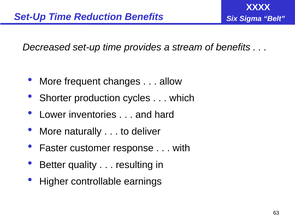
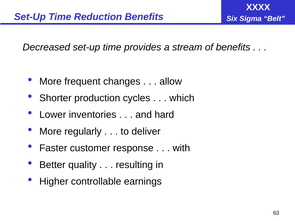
naturally: naturally -> regularly (83, 132)
